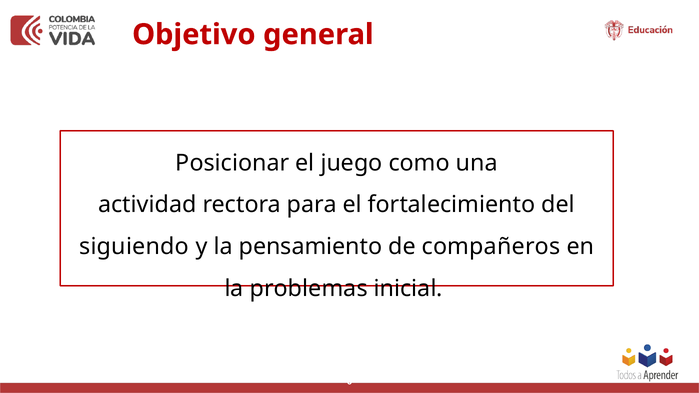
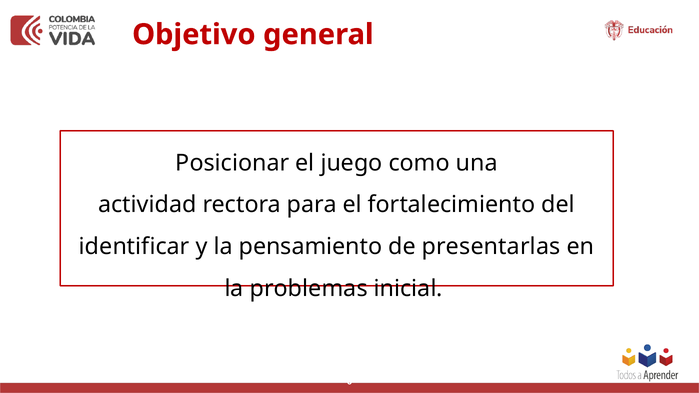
siguiendo: siguiendo -> identificar (134, 247)
compañeros: compañeros -> presentarlas (491, 247)
